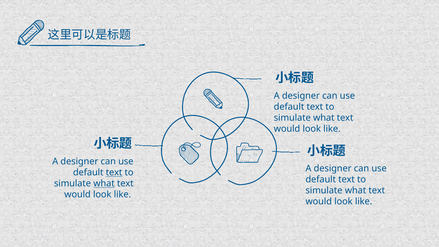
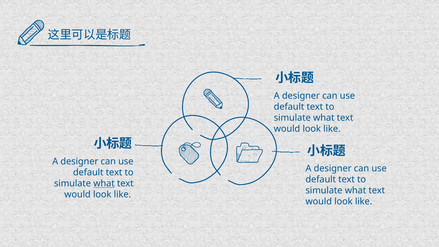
text underline: present -> none (114, 173)
